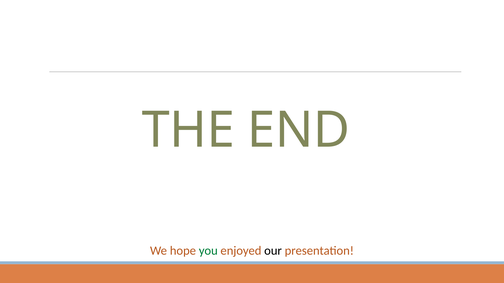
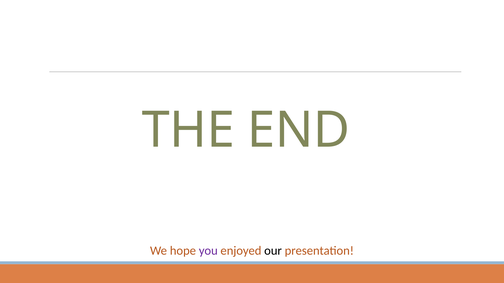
you colour: green -> purple (208, 251)
